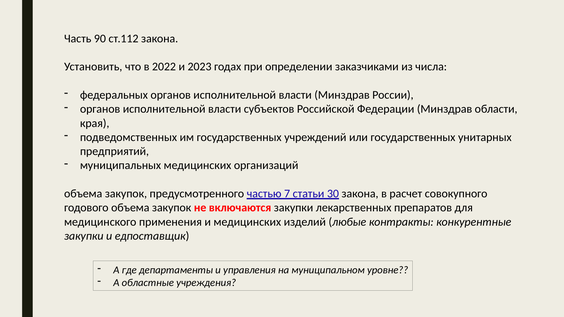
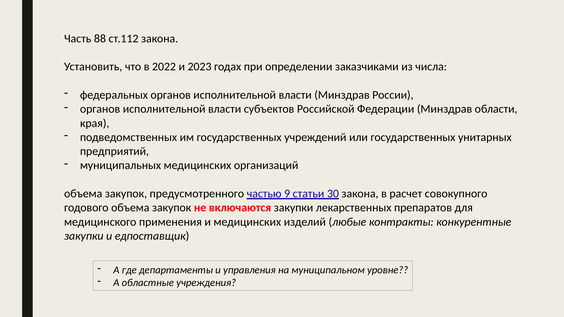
90: 90 -> 88 (100, 39)
7: 7 -> 9 (287, 194)
